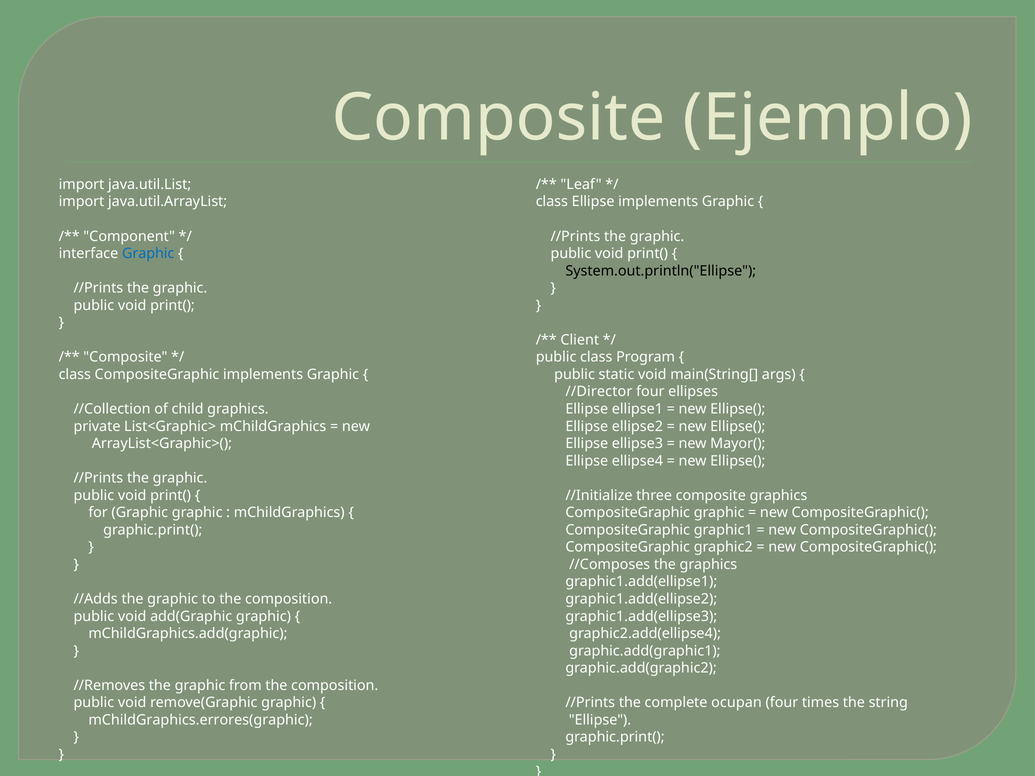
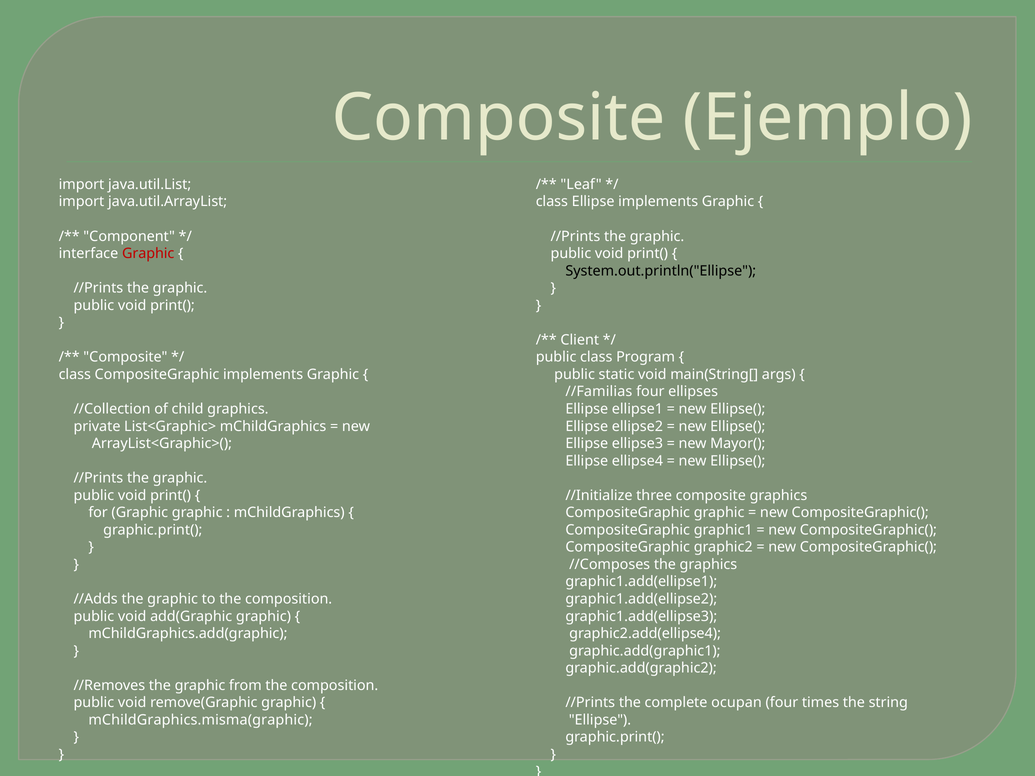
Graphic colour: blue -> red (148, 254)
//Director: //Director -> //Familias (599, 392)
mChildGraphics.errores(graphic: mChildGraphics.errores(graphic -> mChildGraphics.misma(graphic (200, 720)
